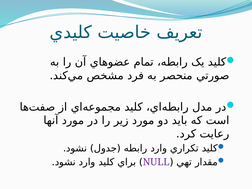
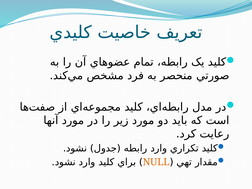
NULL colour: purple -> orange (156, 162)
